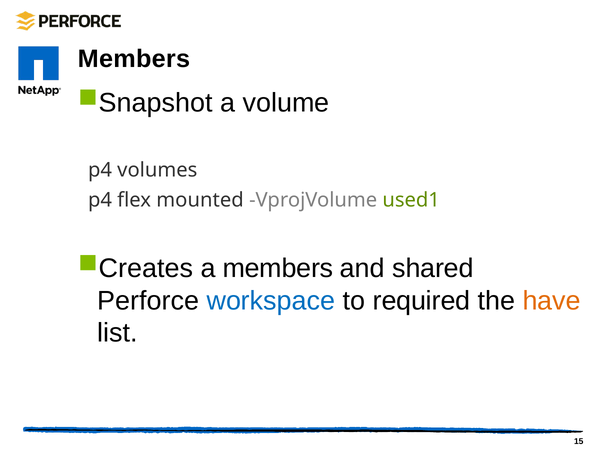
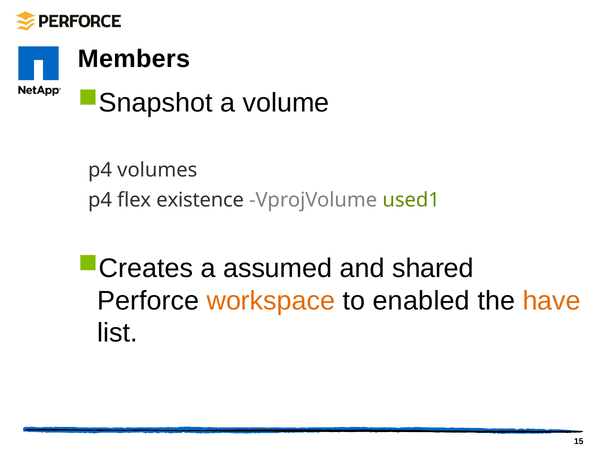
mounted: mounted -> existence (200, 200)
a members: members -> assumed (278, 269)
workspace colour: blue -> orange (271, 301)
required: required -> enabled (421, 301)
